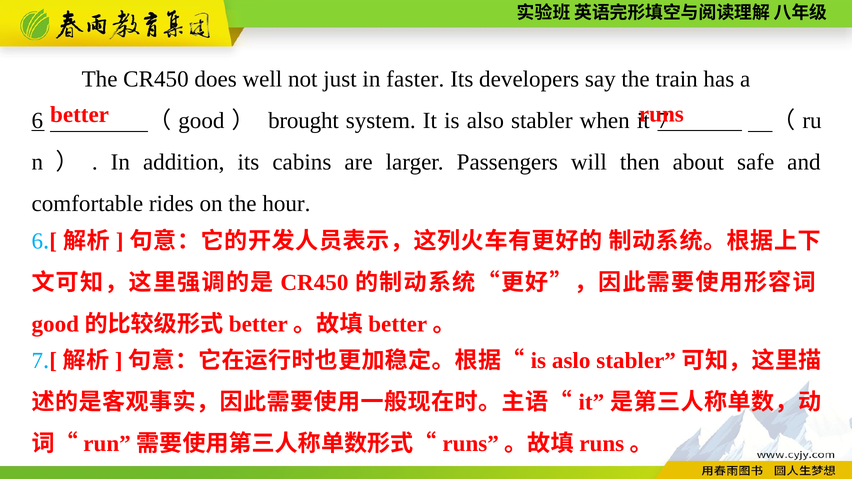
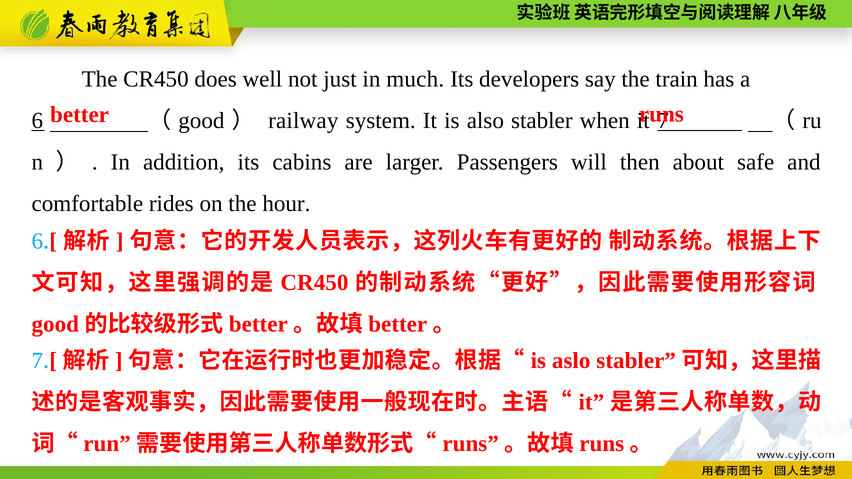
faster: faster -> much (415, 79)
brought: brought -> railway (303, 121)
